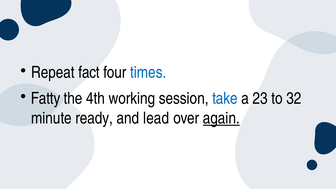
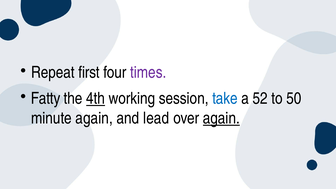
fact: fact -> first (89, 73)
times colour: blue -> purple (148, 73)
4th underline: none -> present (96, 98)
23: 23 -> 52 (260, 98)
32: 32 -> 50 (294, 98)
minute ready: ready -> again (94, 118)
